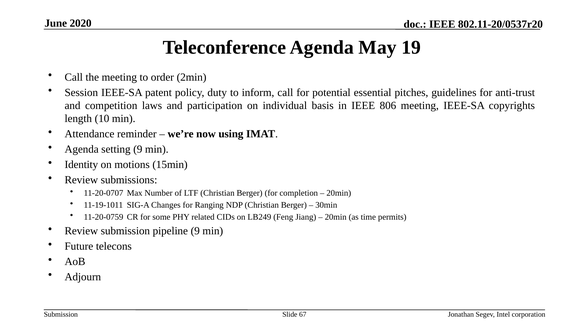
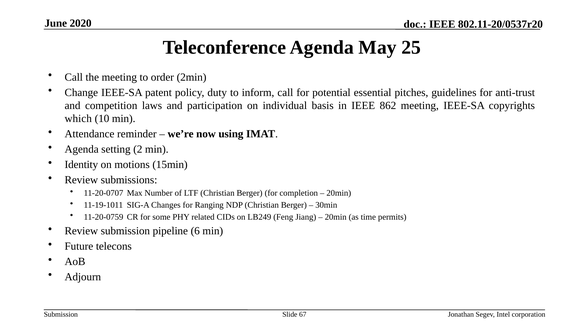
19: 19 -> 25 (411, 48)
Session: Session -> Change (81, 93)
806: 806 -> 862 (388, 106)
length: length -> which (78, 119)
setting 9: 9 -> 2 (138, 149)
pipeline 9: 9 -> 6 (195, 231)
